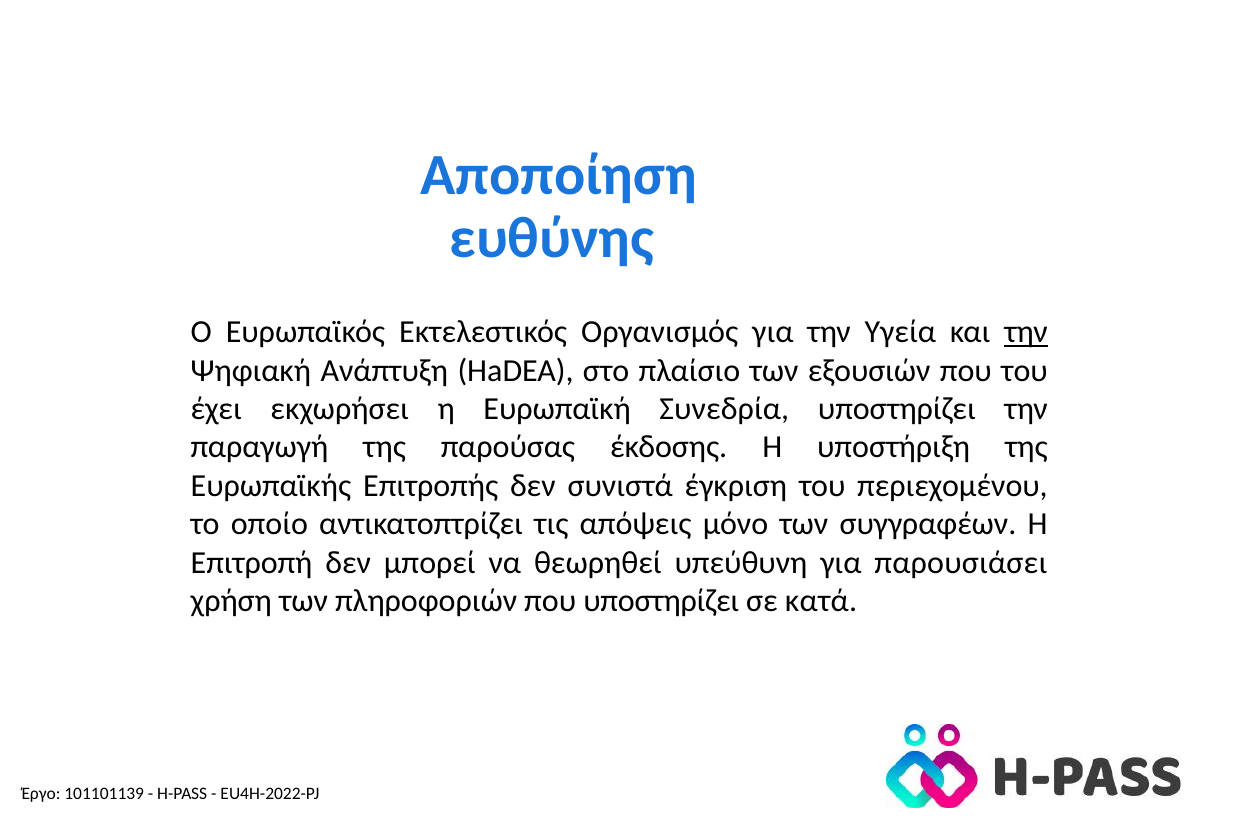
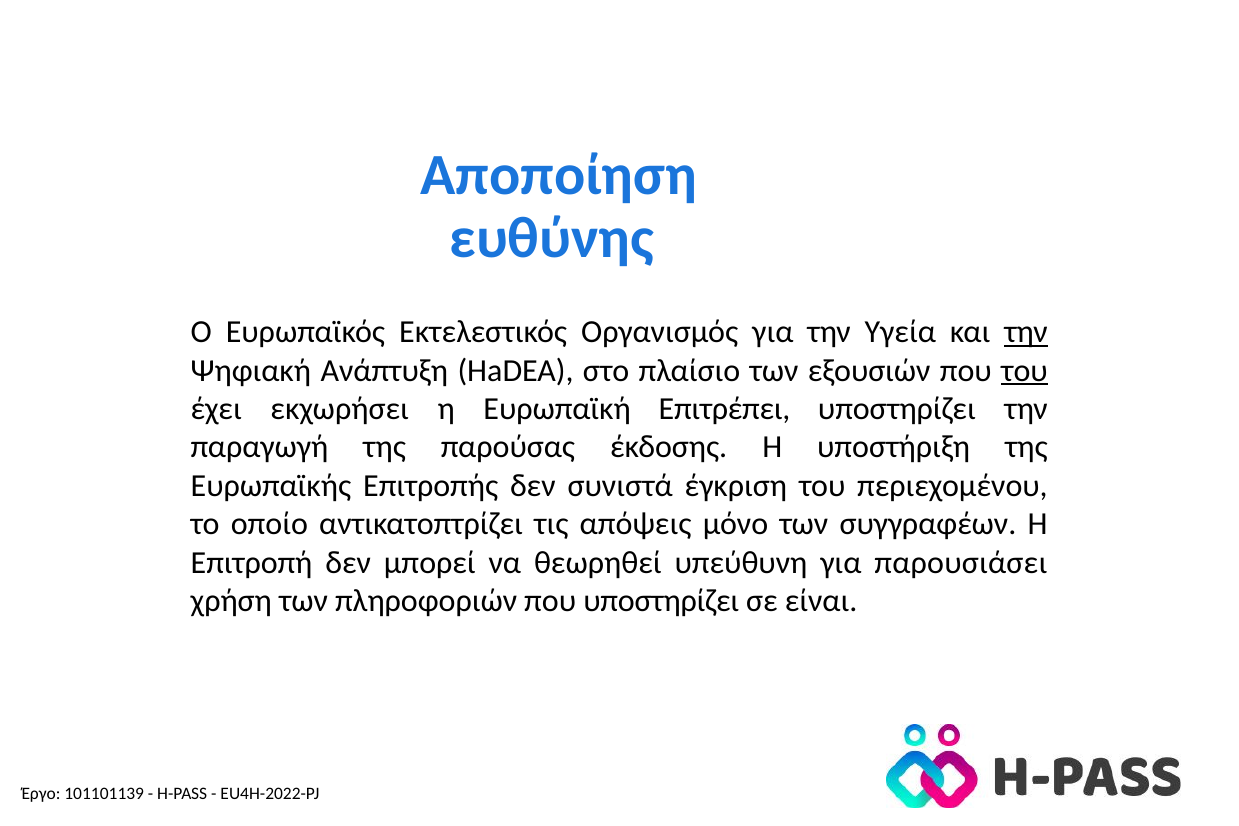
του underline: none -> present (1024, 370)
Συνεδρία: Συνεδρία -> Επιτρέπει (725, 409)
κατά: κατά -> είναι (821, 601)
